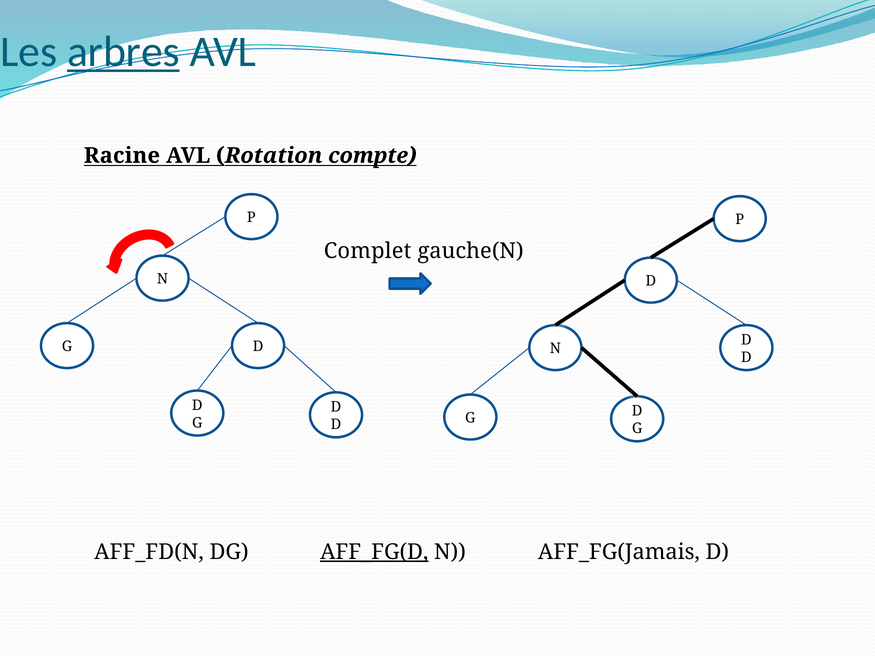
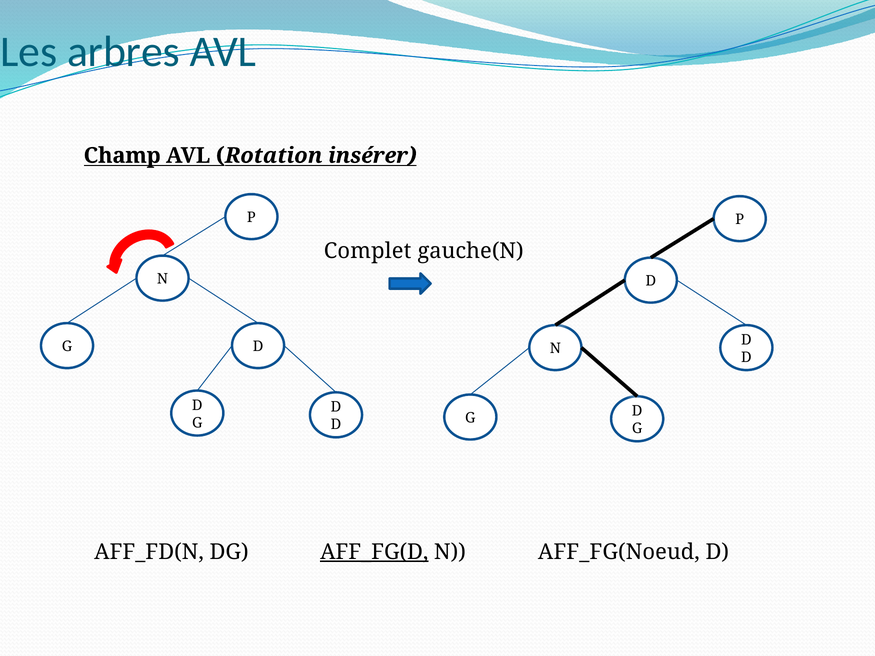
arbres underline: present -> none (123, 52)
Racine: Racine -> Champ (122, 156)
compte: compte -> insérer (372, 156)
AFF_FG(Jamais: AFF_FG(Jamais -> AFF_FG(Noeud (619, 552)
